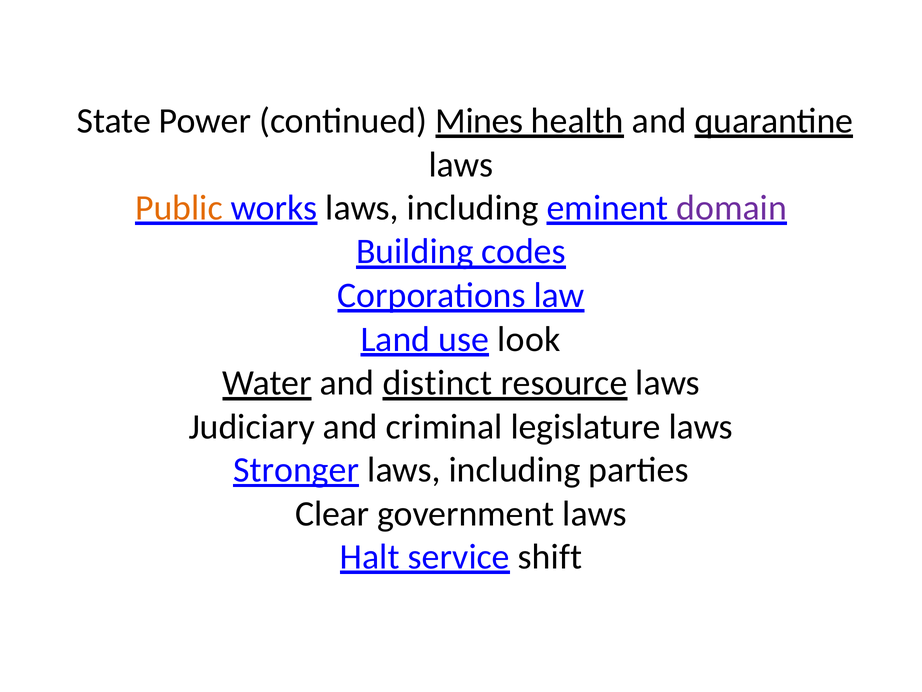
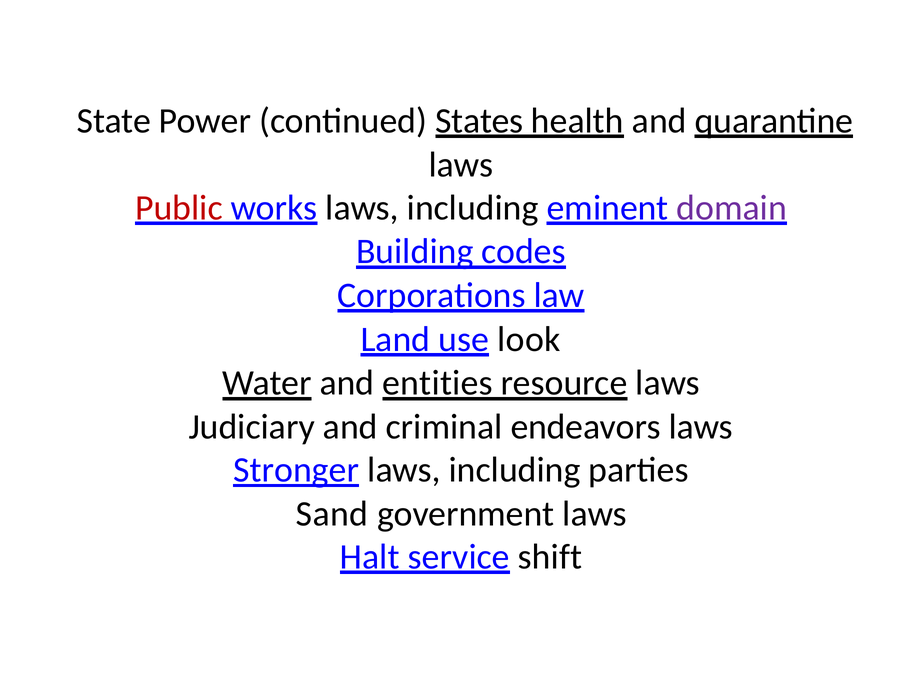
Mines: Mines -> States (479, 121)
Public colour: orange -> red (179, 208)
distinct: distinct -> entities (438, 383)
legislature: legislature -> endeavors (586, 427)
Clear: Clear -> Sand (332, 514)
